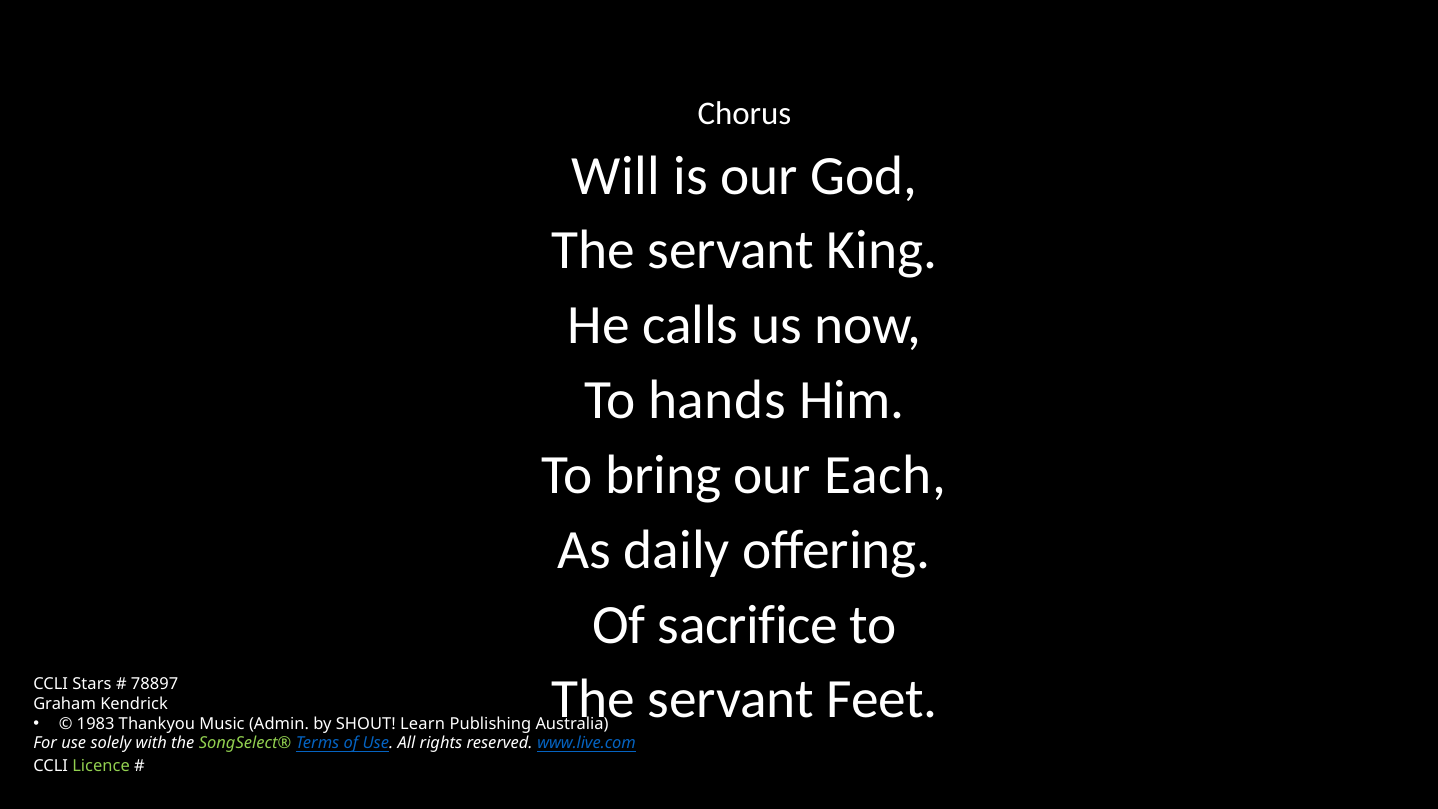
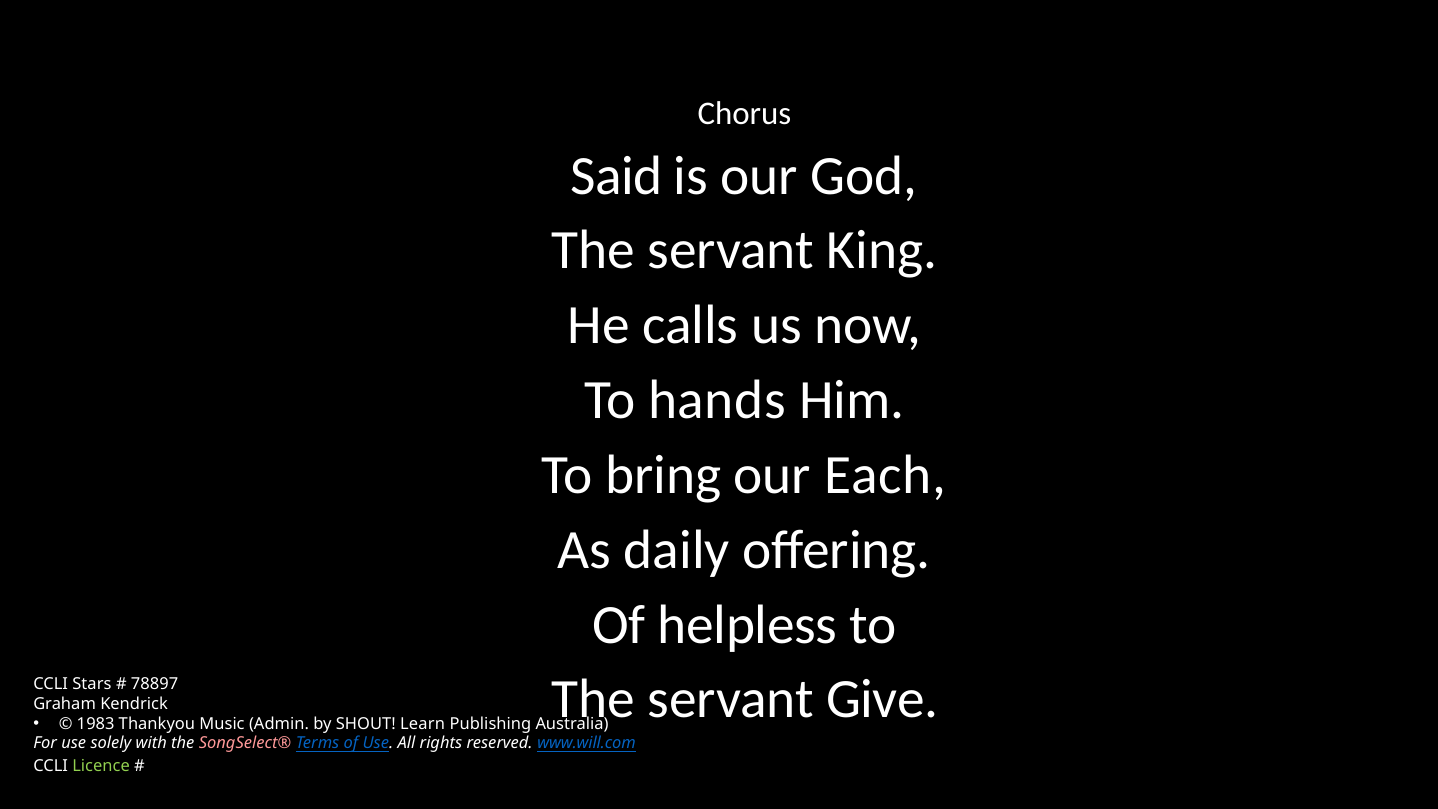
Will: Will -> Said (616, 176)
sacrifice: sacrifice -> helpless (748, 625)
Feet: Feet -> Give (882, 700)
SongSelect® colour: light green -> pink (245, 743)
www.live.com: www.live.com -> www.will.com (586, 743)
